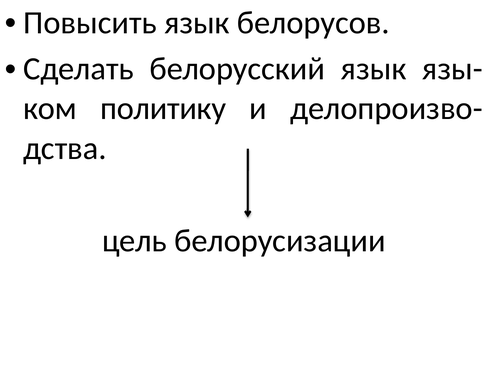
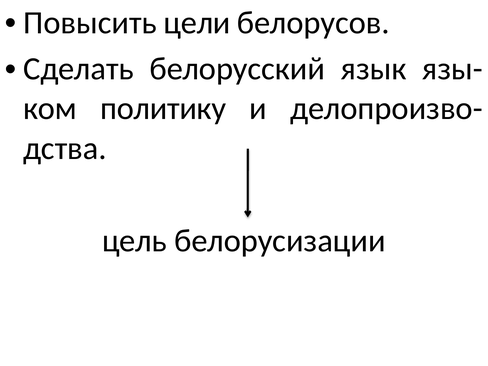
Повысить язык: язык -> цели (197, 23)
